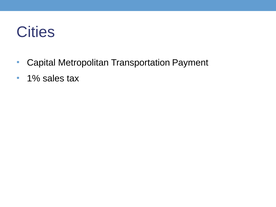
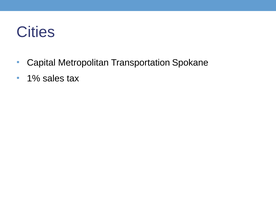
Payment: Payment -> Spokane (190, 63)
